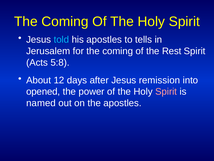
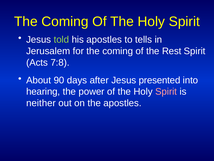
told colour: light blue -> light green (61, 40)
5:8: 5:8 -> 7:8 (60, 62)
12: 12 -> 90 (59, 80)
remission: remission -> presented (160, 80)
opened: opened -> hearing (43, 91)
named: named -> neither (41, 103)
